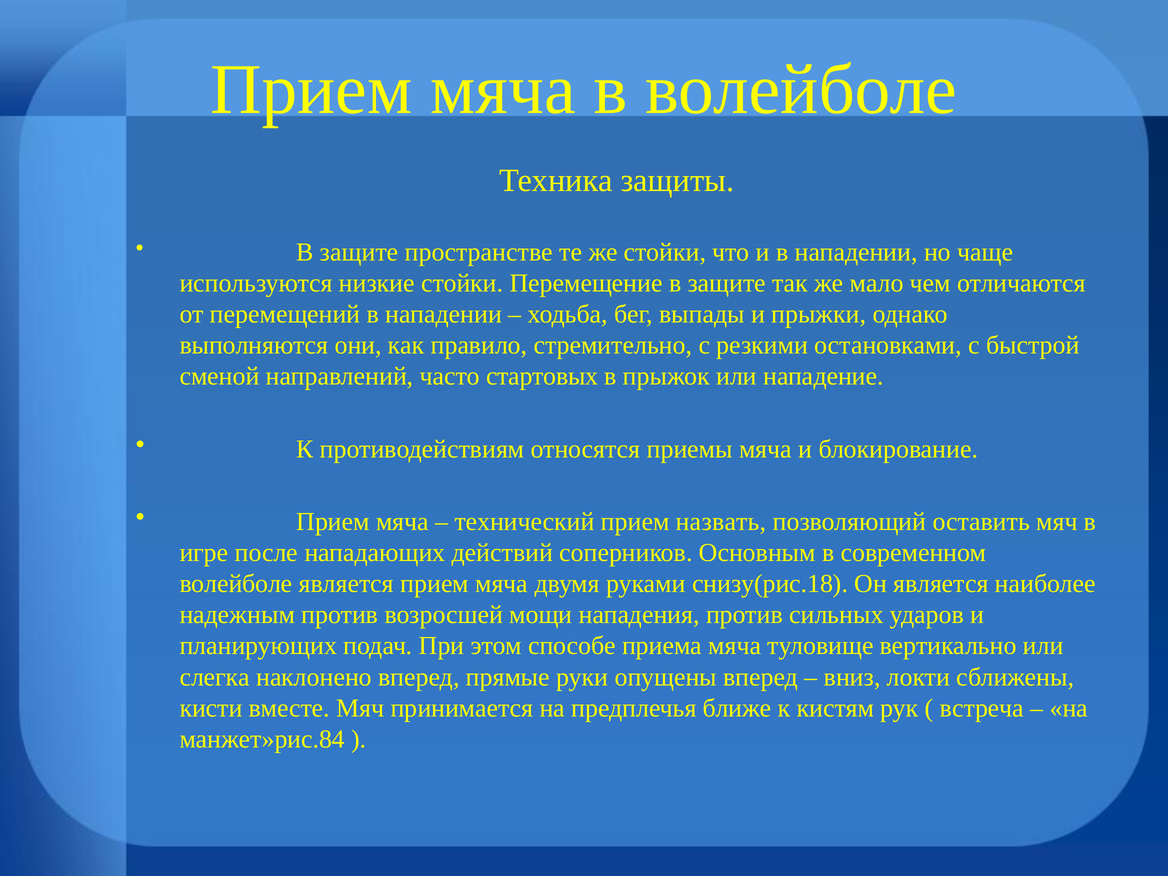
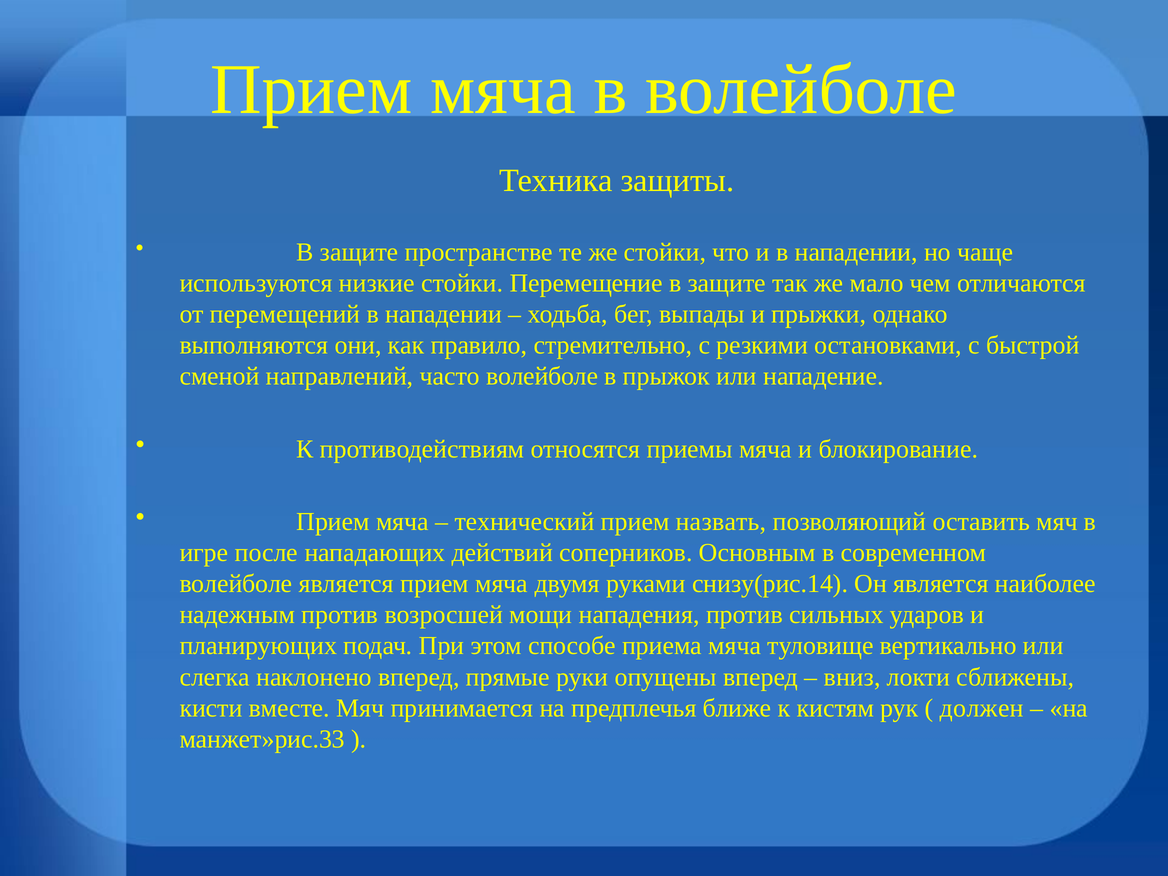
часто стартовых: стартовых -> волейболе (542, 376)
снизу(рис.18: снизу(рис.18 -> снизу(рис.14 (770, 584)
встреча: встреча -> должен (982, 708)
манжет»рис.84: манжет»рис.84 -> манжет»рис.33 (262, 739)
